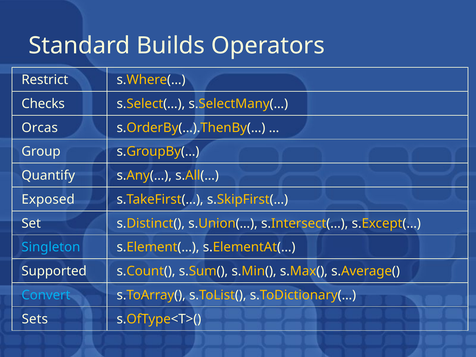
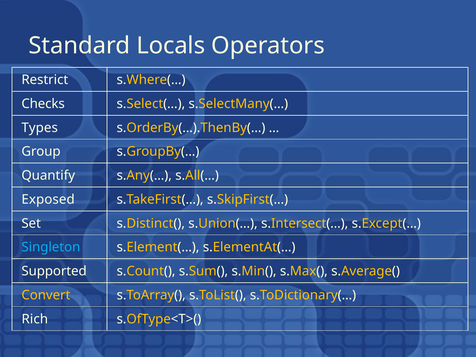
Builds: Builds -> Locals (171, 46)
Orcas: Orcas -> Types (40, 128)
Convert colour: light blue -> yellow (46, 295)
Sets: Sets -> Rich (35, 319)
